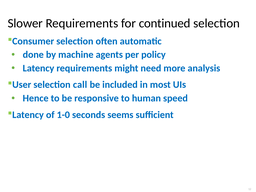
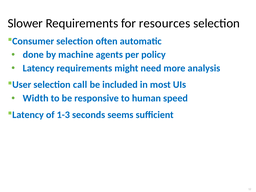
continued: continued -> resources (165, 23)
Hence: Hence -> Width (36, 98)
1-0: 1-0 -> 1-3 (63, 115)
